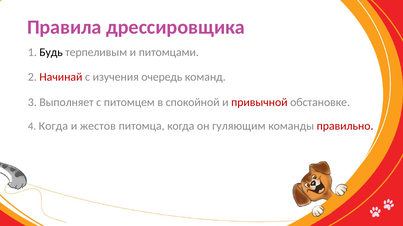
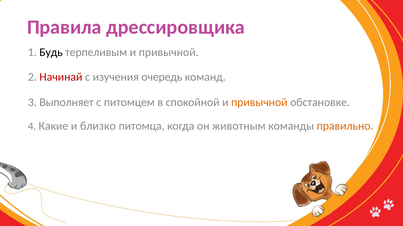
терпеливым и питомцами: питомцами -> привычной (169, 53)
привычной colour: red -> orange (259, 103)
4 Когда: Когда -> Какие (53, 126)
жестов: жестов -> близко (98, 126)
гуляющим: гуляющим -> животным (239, 126)
правильно colour: red -> orange (345, 126)
